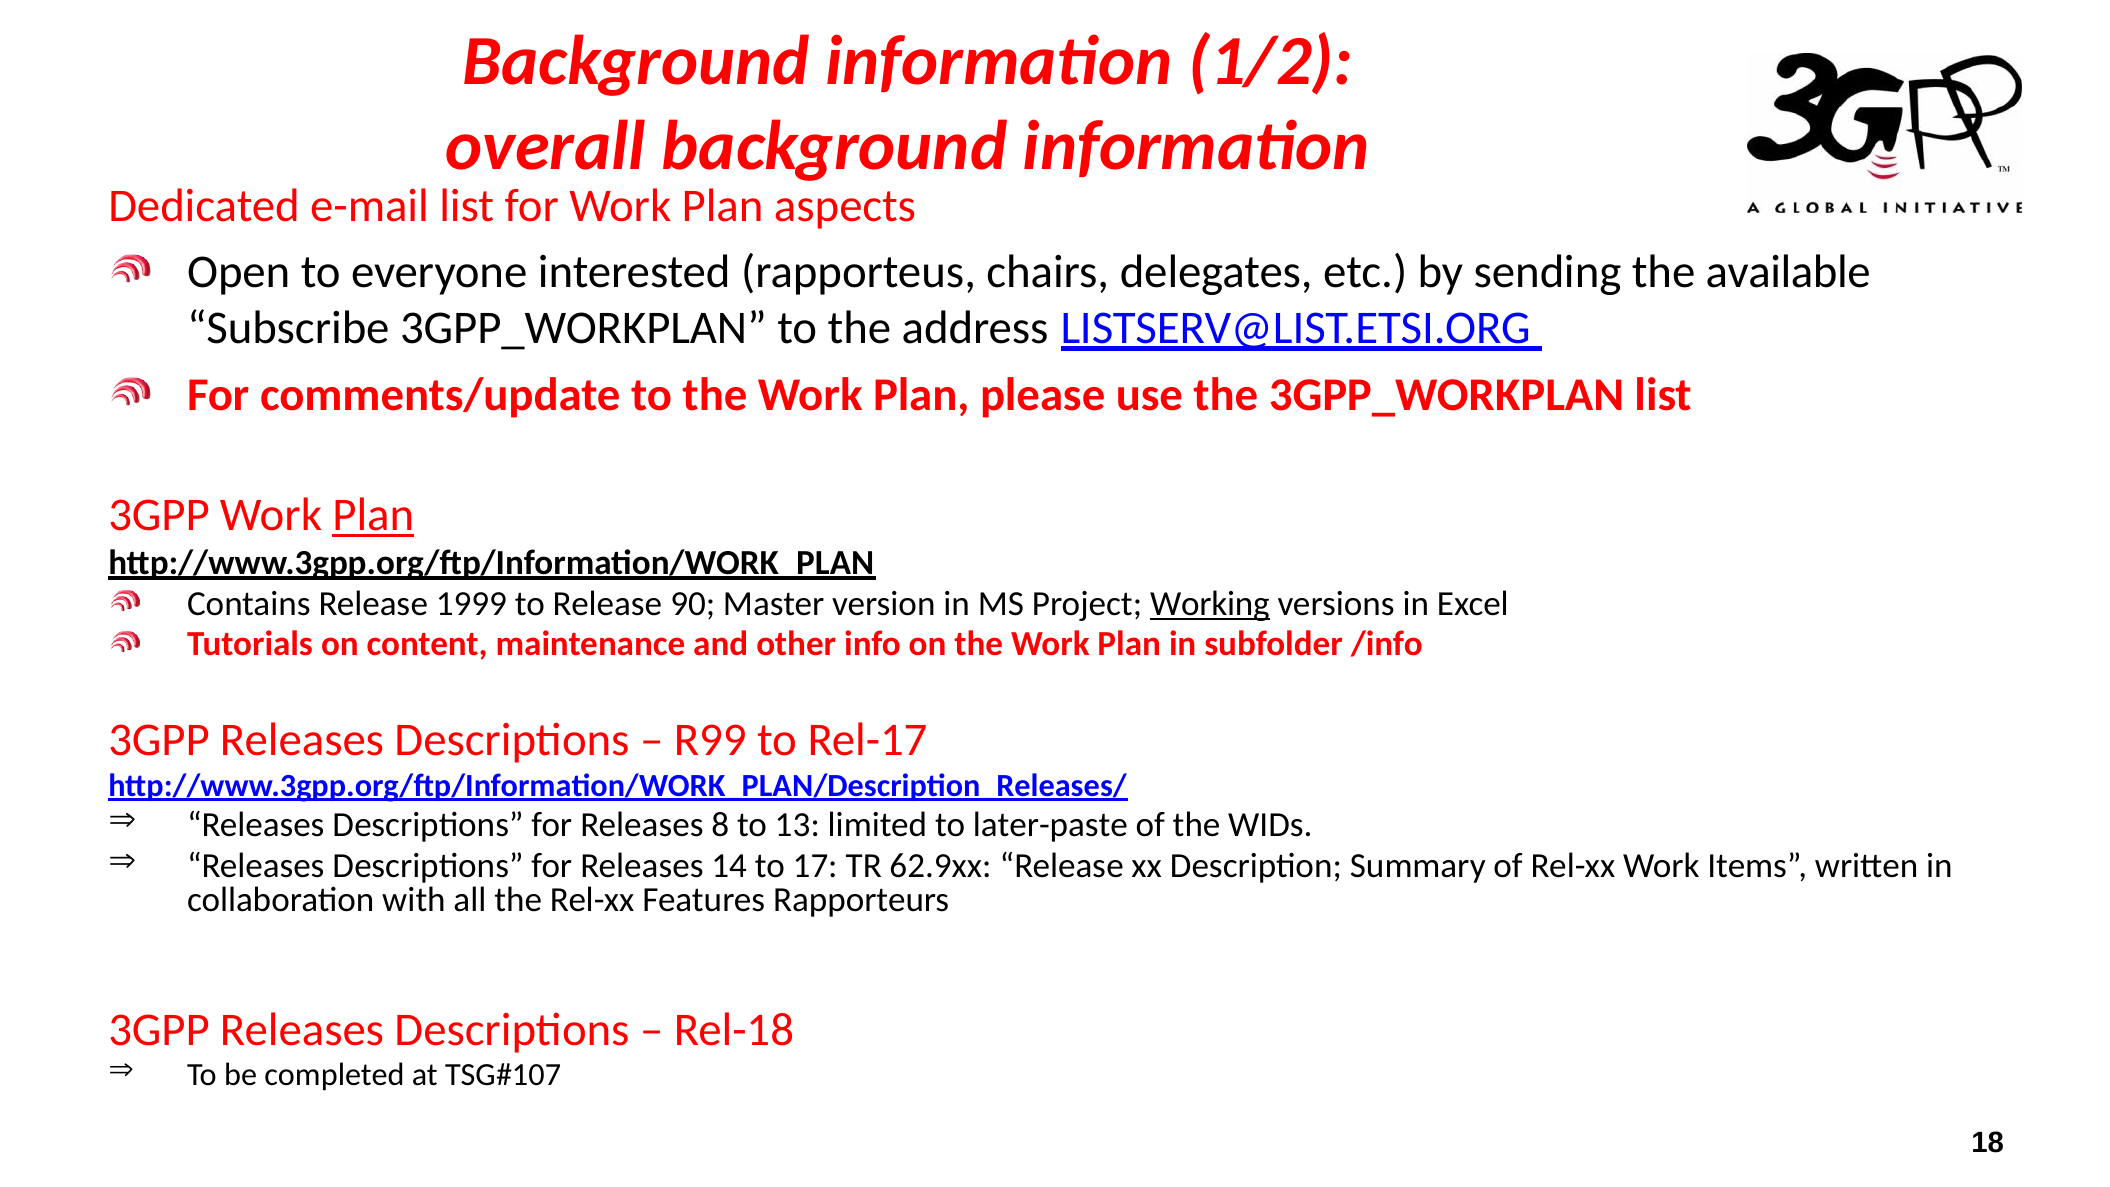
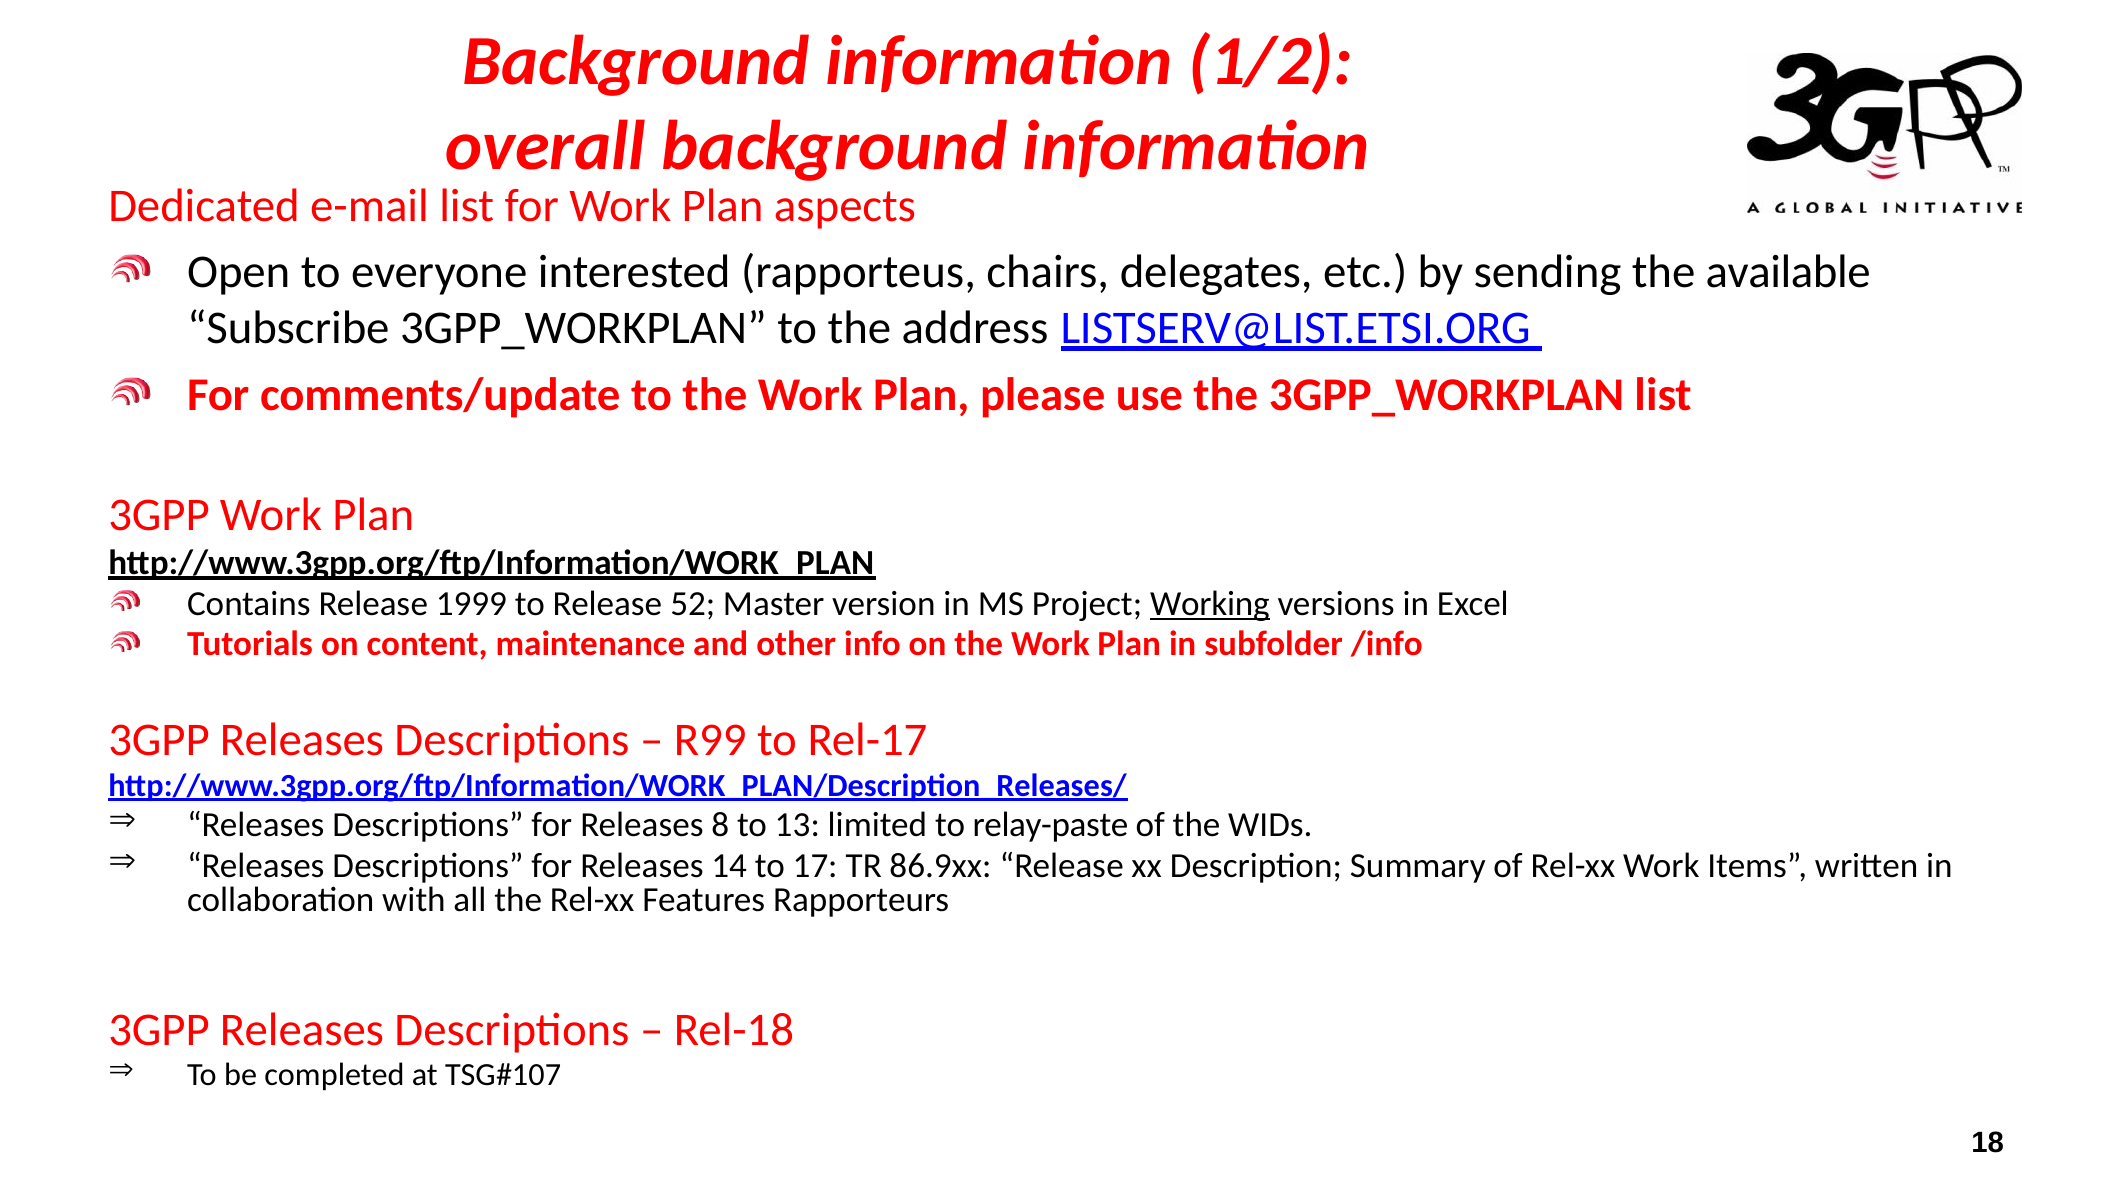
Plan underline: present -> none (373, 515)
90: 90 -> 52 (693, 603)
later-paste: later-paste -> relay-paste (1050, 825)
62.9xx: 62.9xx -> 86.9xx (940, 866)
